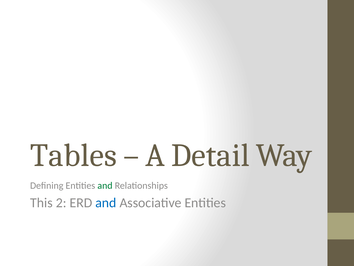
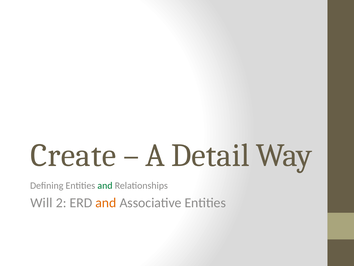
Tables: Tables -> Create (73, 155)
This: This -> Will (41, 203)
and colour: blue -> orange (106, 203)
